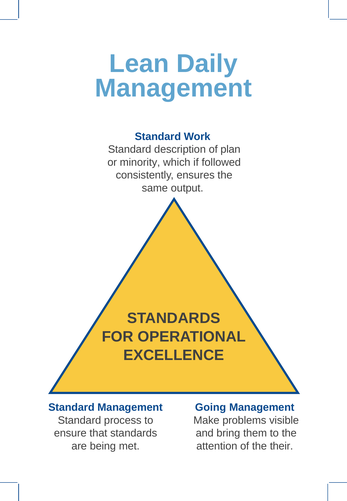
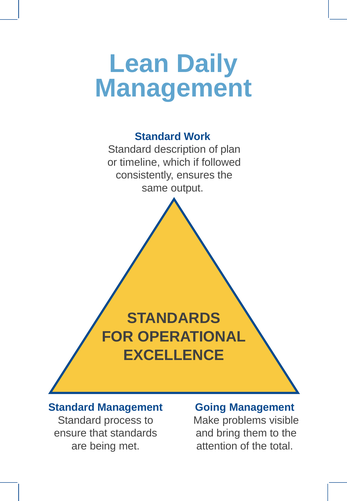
minority: minority -> timeline (140, 162)
their: their -> total (281, 446)
